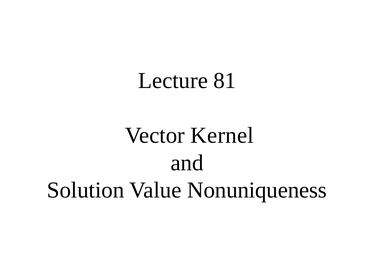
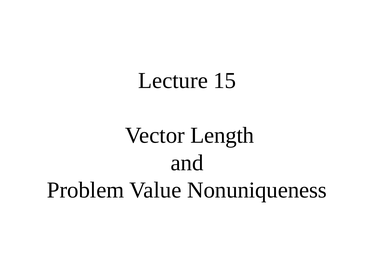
81: 81 -> 15 (225, 81)
Kernel: Kernel -> Length (222, 136)
Solution: Solution -> Problem (85, 191)
